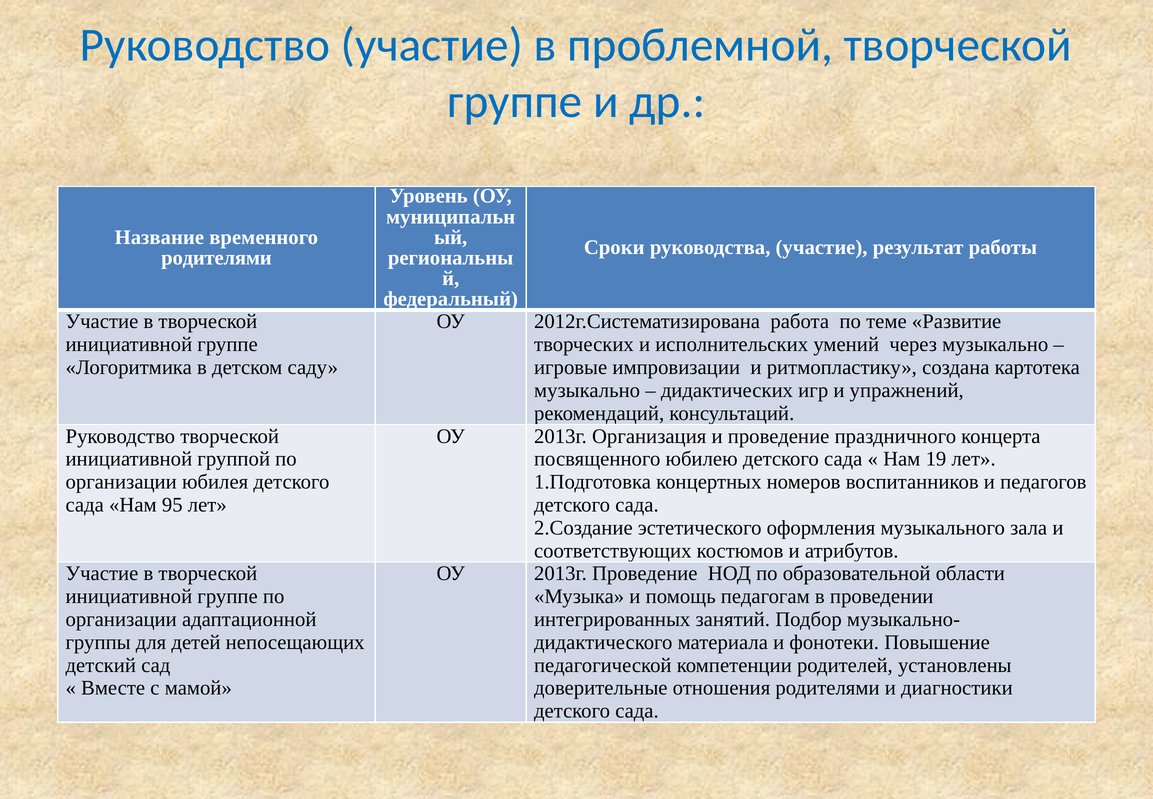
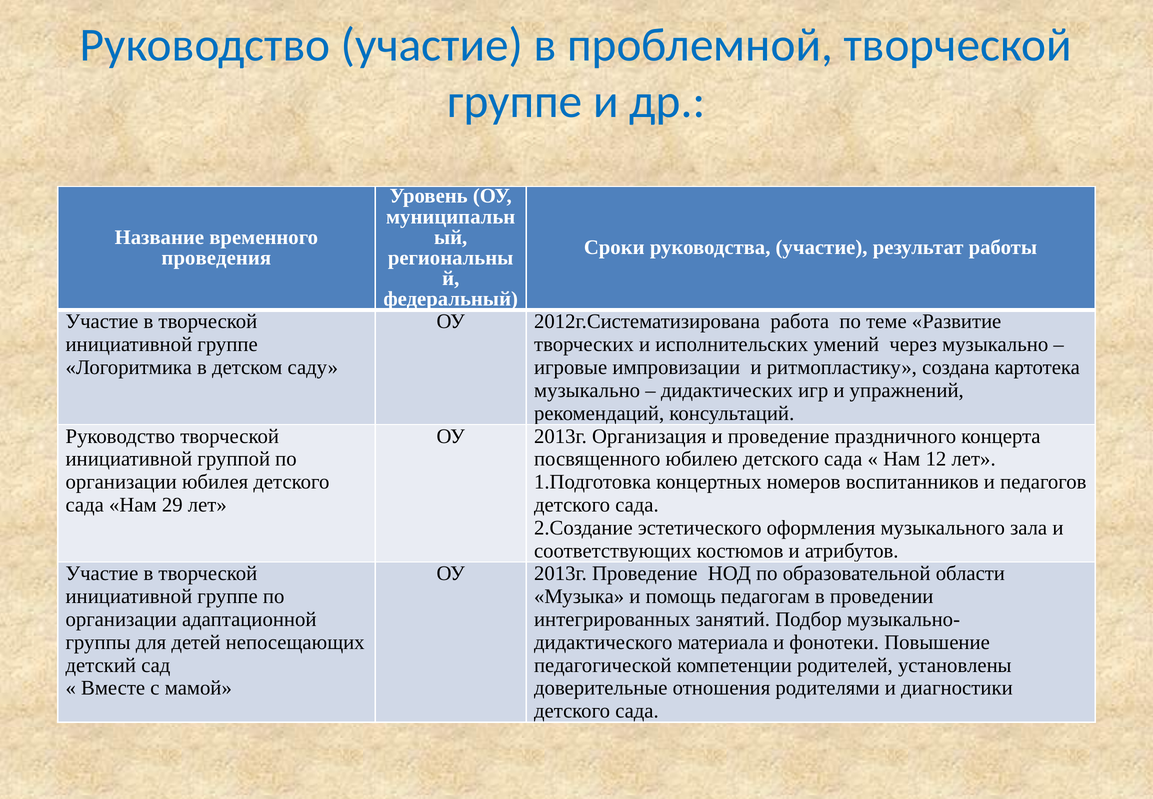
родителями: родителями -> проведения (216, 258)
19: 19 -> 12 (936, 459)
95: 95 -> 29 (172, 504)
